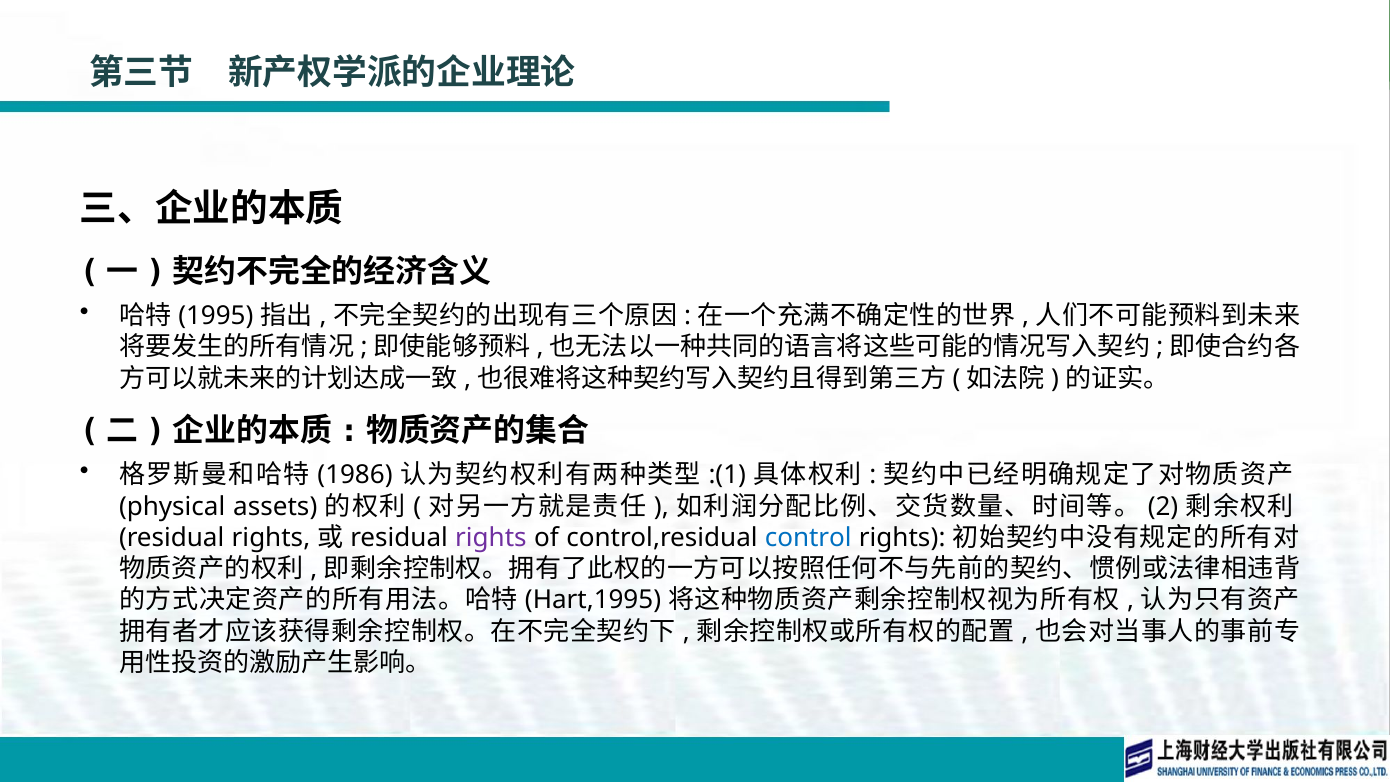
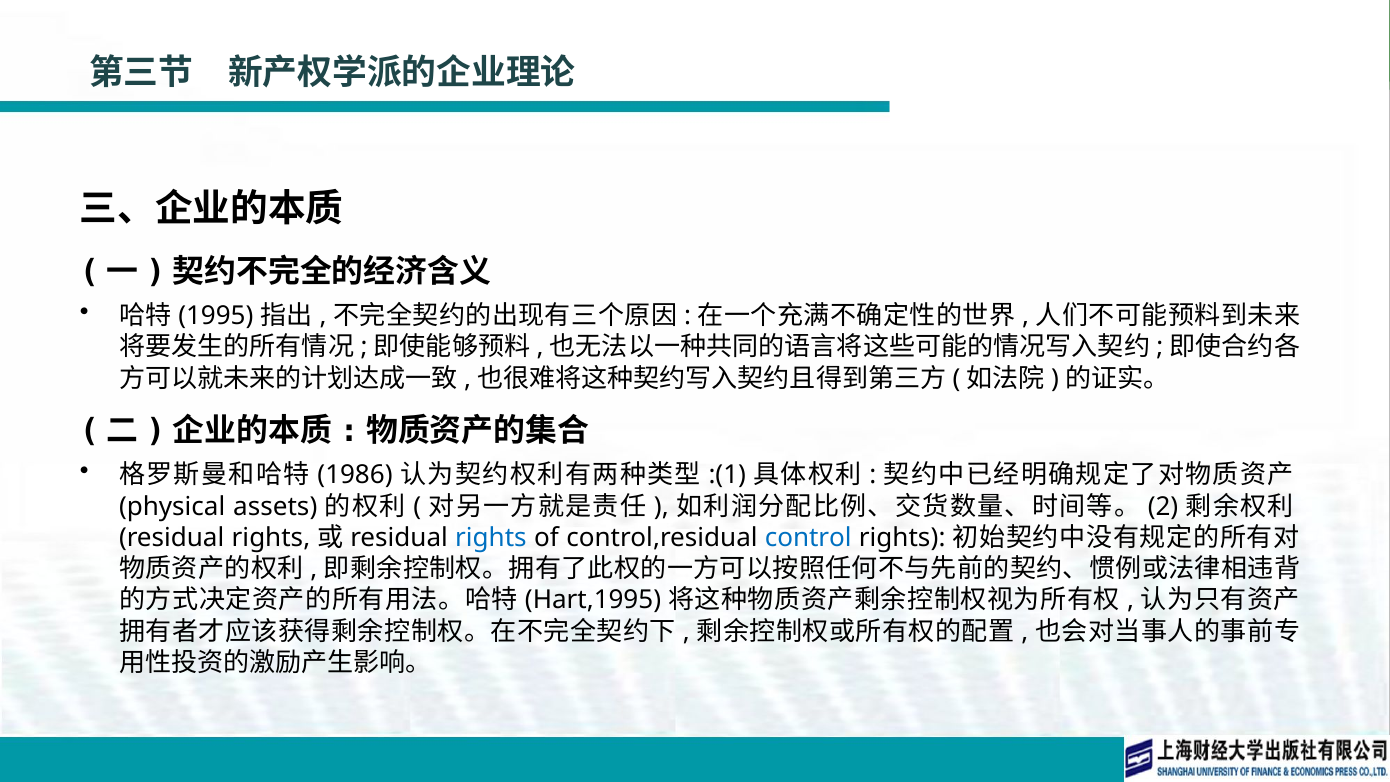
rights colour: purple -> blue (491, 538)
